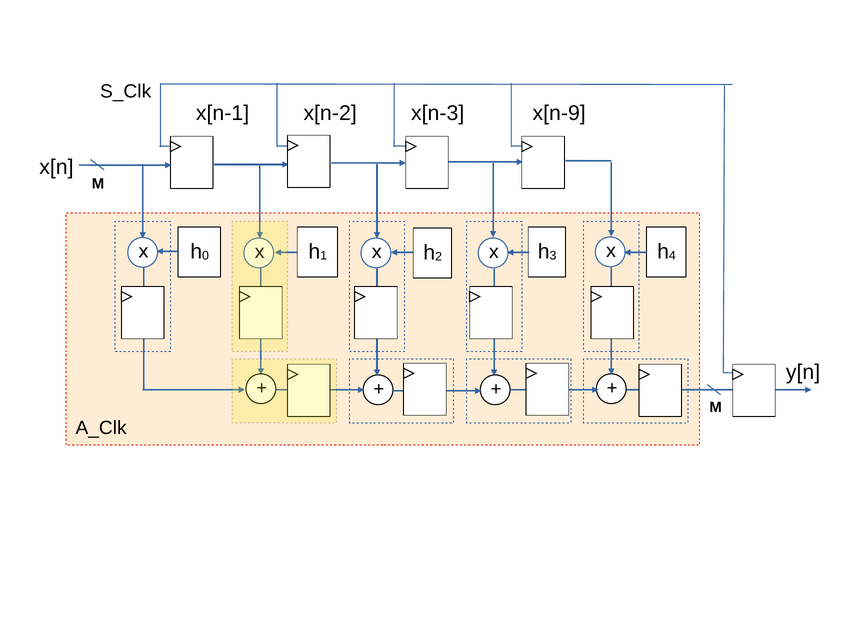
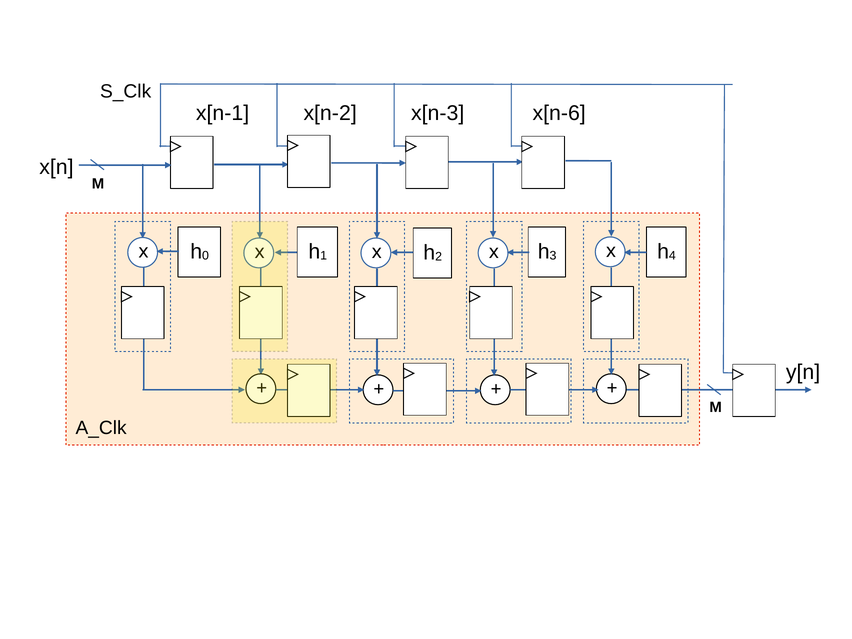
x[n-9: x[n-9 -> x[n-6 (559, 113)
